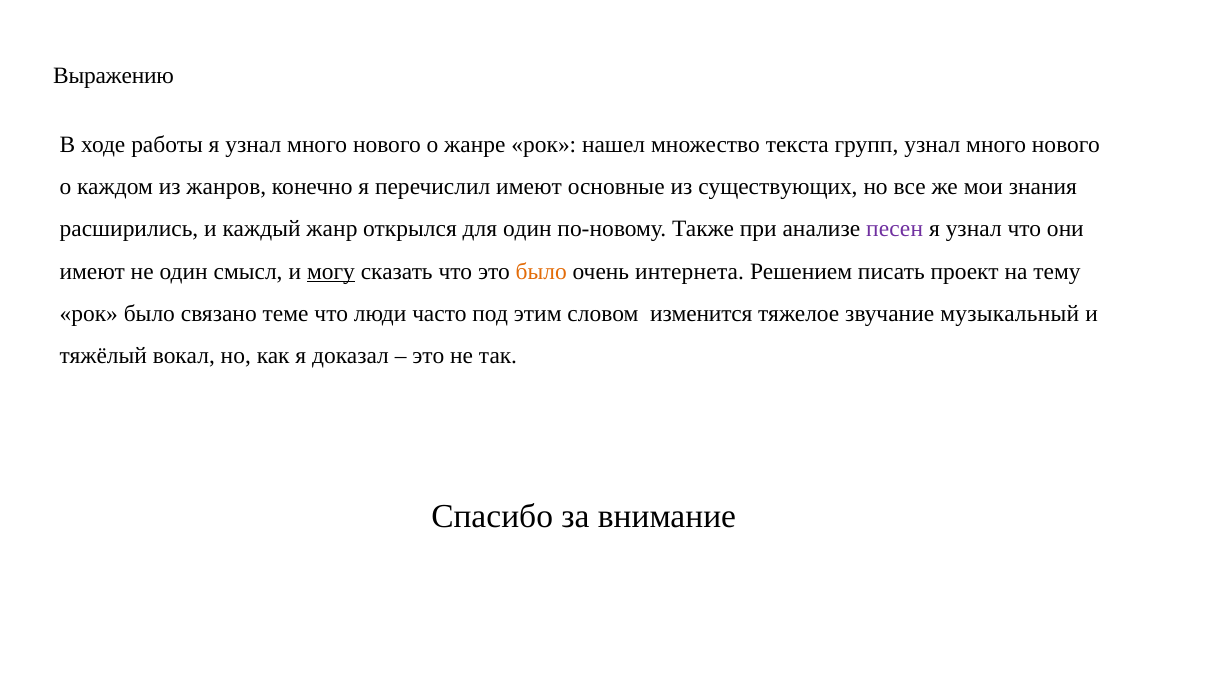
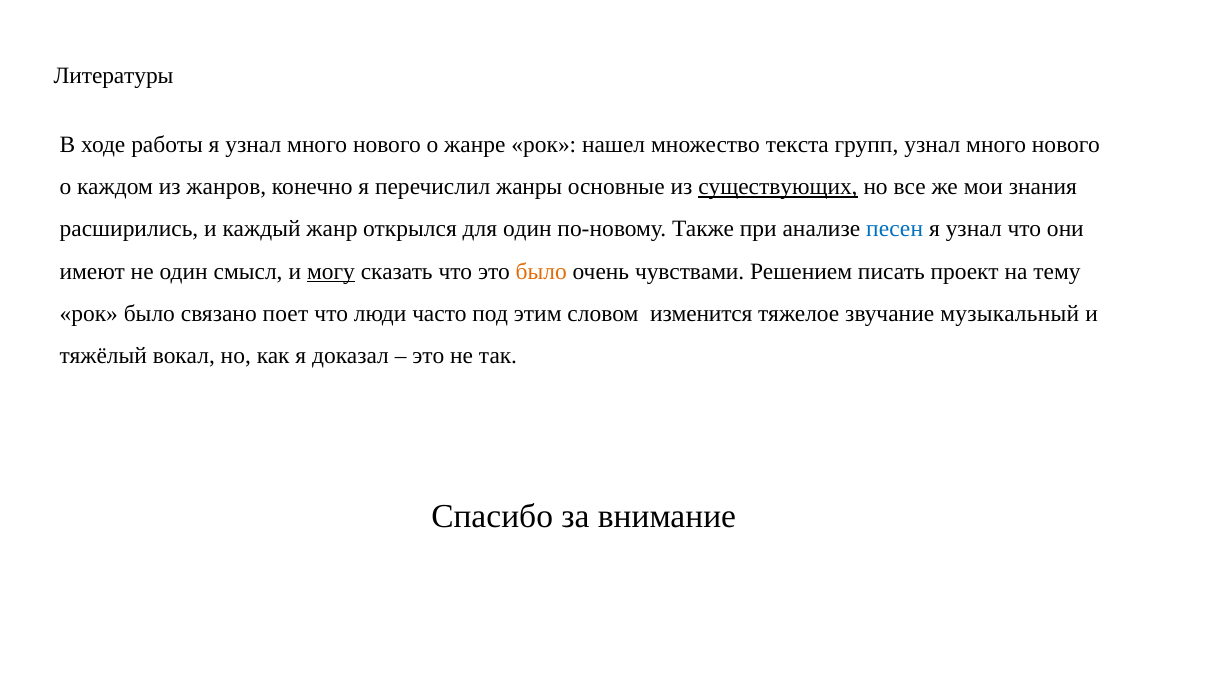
Выражению: Выражению -> Литературы (114, 75)
перечислил имеют: имеют -> жанры (529, 187)
существующих underline: none -> present (778, 187)
песен colour: purple -> blue (895, 229)
интернета: интернета -> чувствами (690, 271)
теме: теме -> поет (286, 313)
